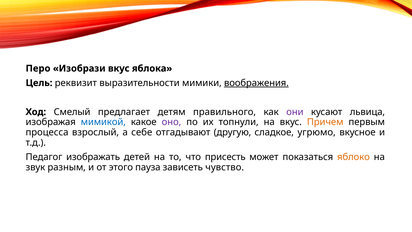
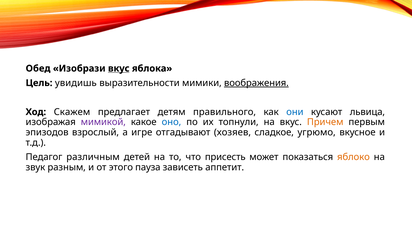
Перо: Перо -> Обед (38, 68)
вкус underline: none -> present (119, 68)
реквизит: реквизит -> увидишь (76, 83)
Смелый: Смелый -> Скажем (72, 112)
они colour: purple -> blue (295, 112)
мимикой colour: blue -> purple (103, 122)
оно colour: purple -> blue (171, 122)
процесса: процесса -> эпизодов (47, 132)
себе: себе -> игре (142, 132)
другую: другую -> хозяев (232, 132)
изображать: изображать -> различным (93, 157)
чувство: чувство -> аппетит (225, 167)
